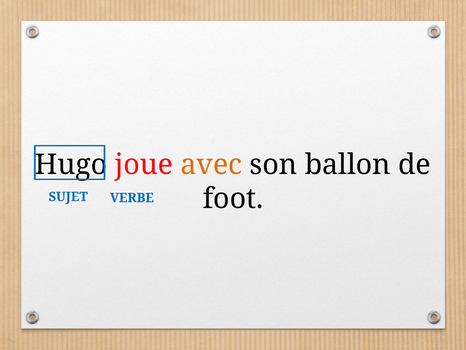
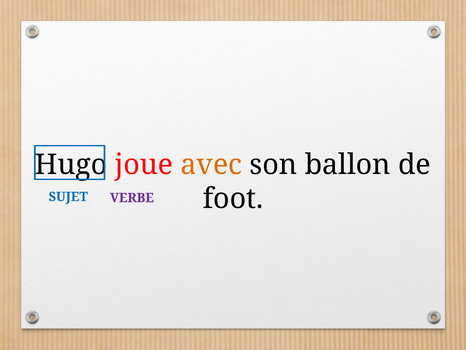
VERBE colour: blue -> purple (132, 198)
